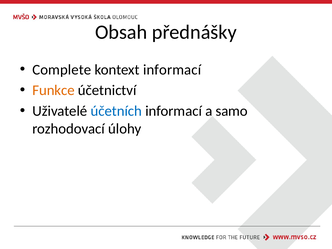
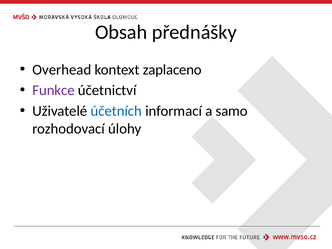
Complete: Complete -> Overhead (62, 70)
kontext informací: informací -> zaplaceno (172, 70)
Funkce colour: orange -> purple (54, 90)
